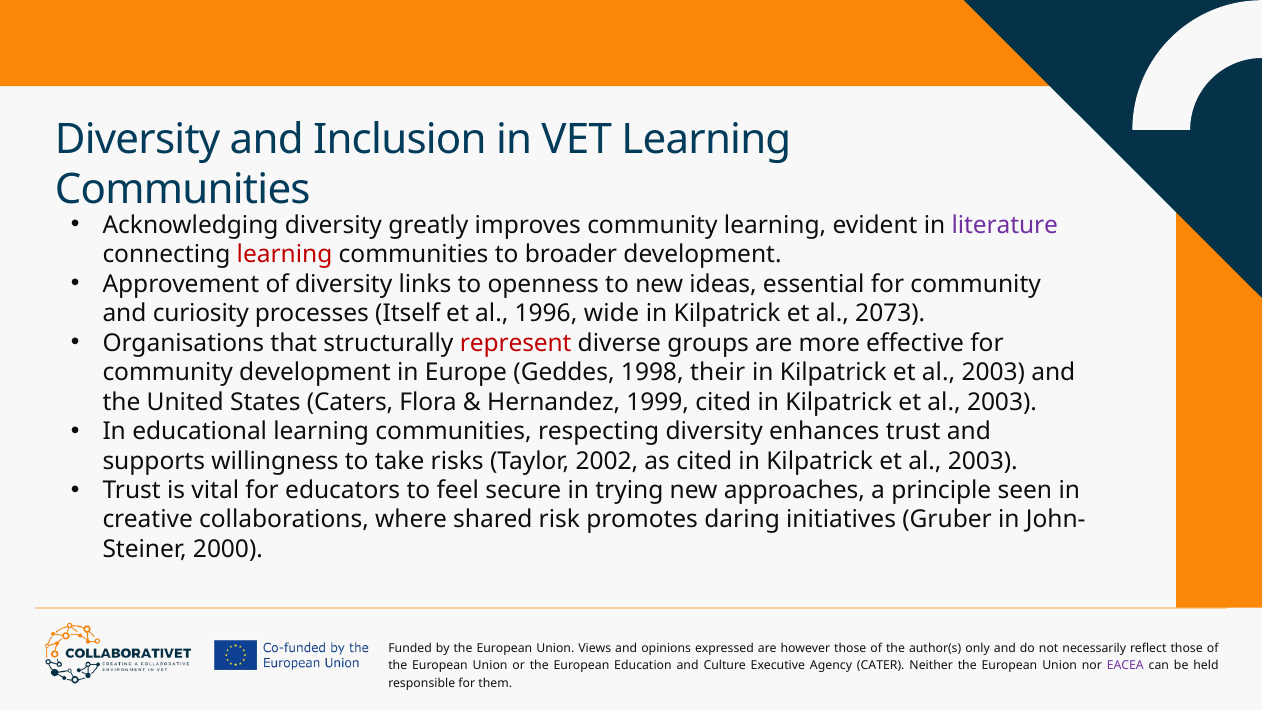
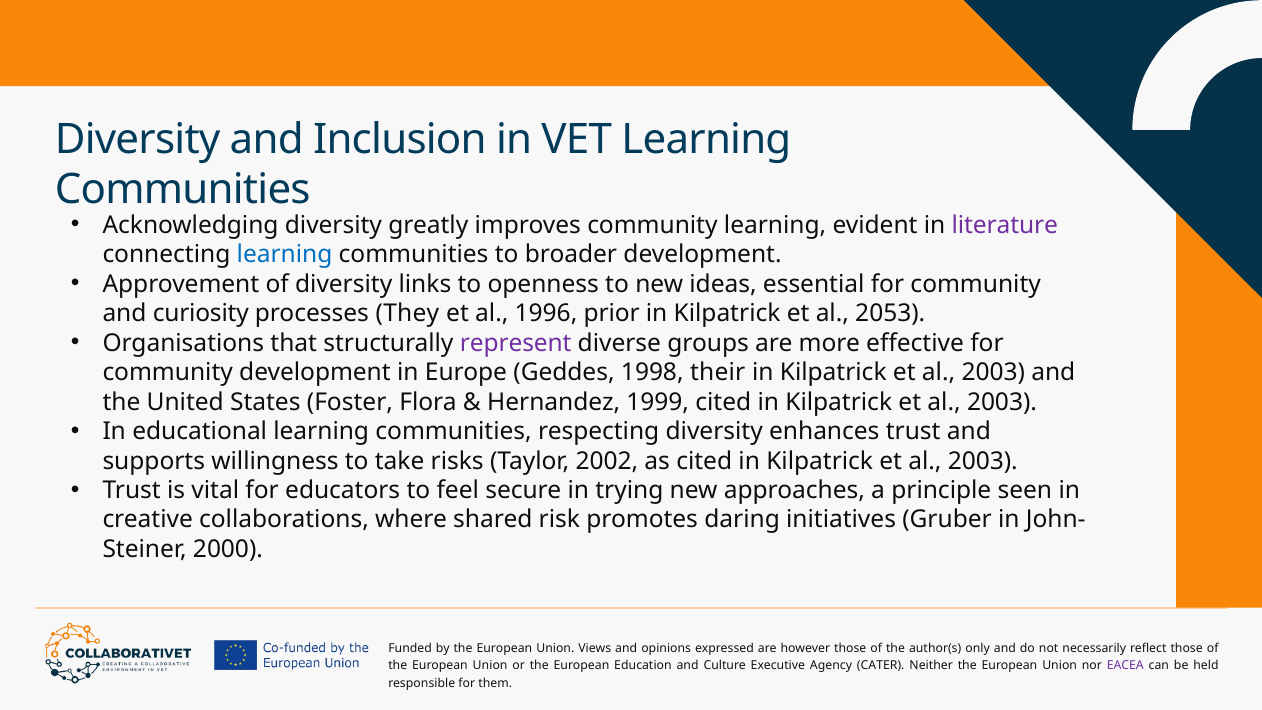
learning colour: red -> blue (285, 255)
Itself: Itself -> They (407, 314)
wide: wide -> prior (612, 314)
2073: 2073 -> 2053 (890, 314)
represent colour: red -> purple (516, 343)
Caters: Caters -> Foster (350, 402)
